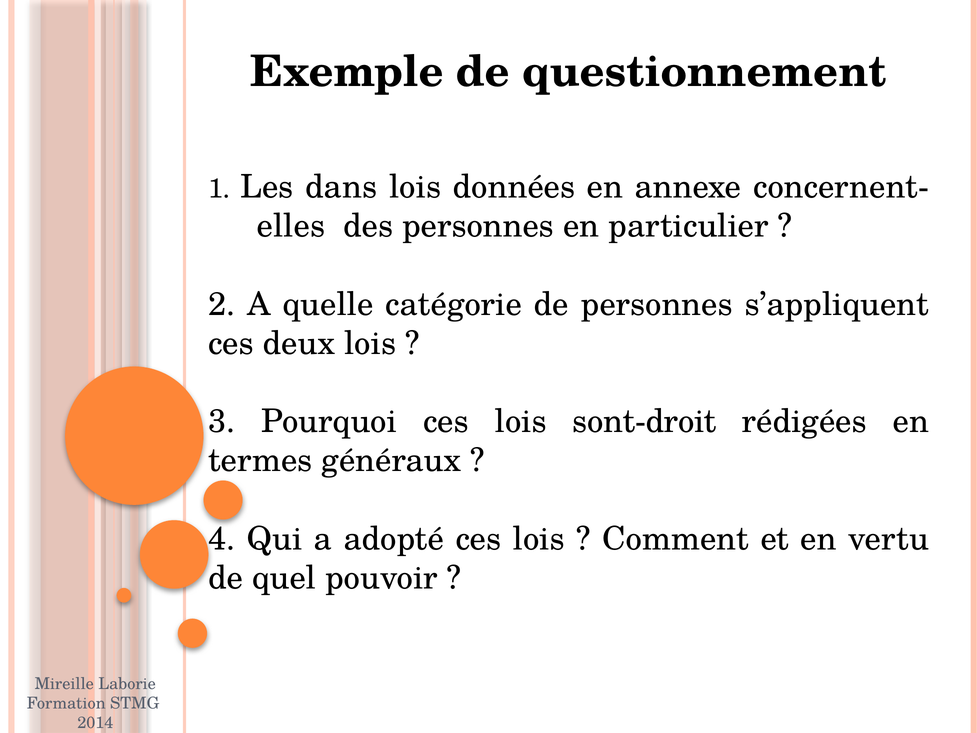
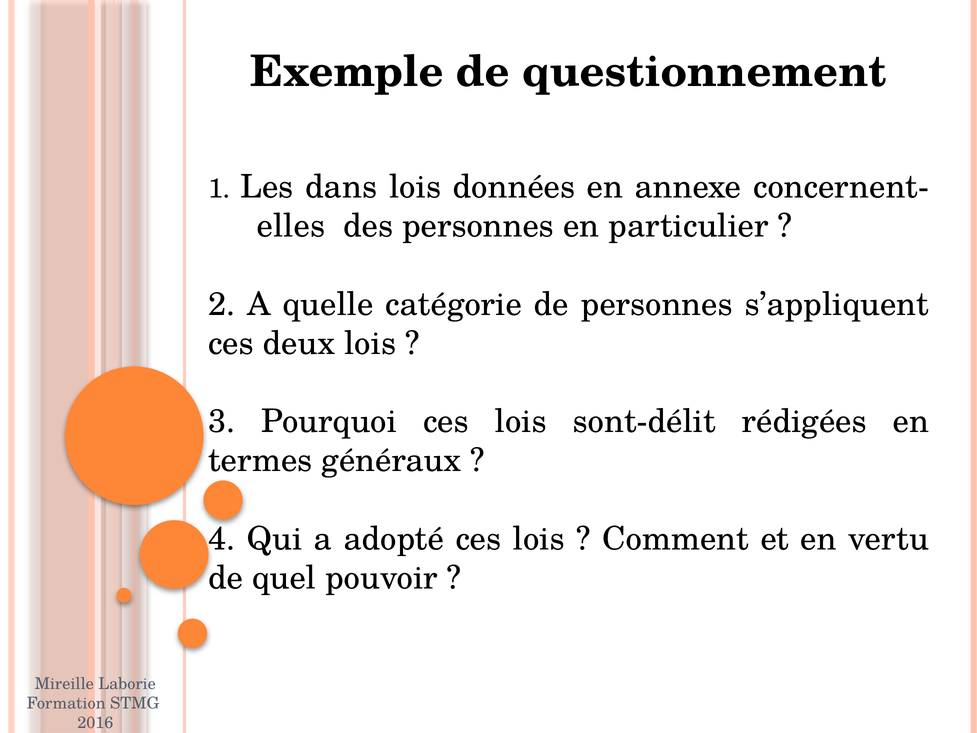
sont-droit: sont-droit -> sont-délit (644, 421)
2014: 2014 -> 2016 (95, 723)
